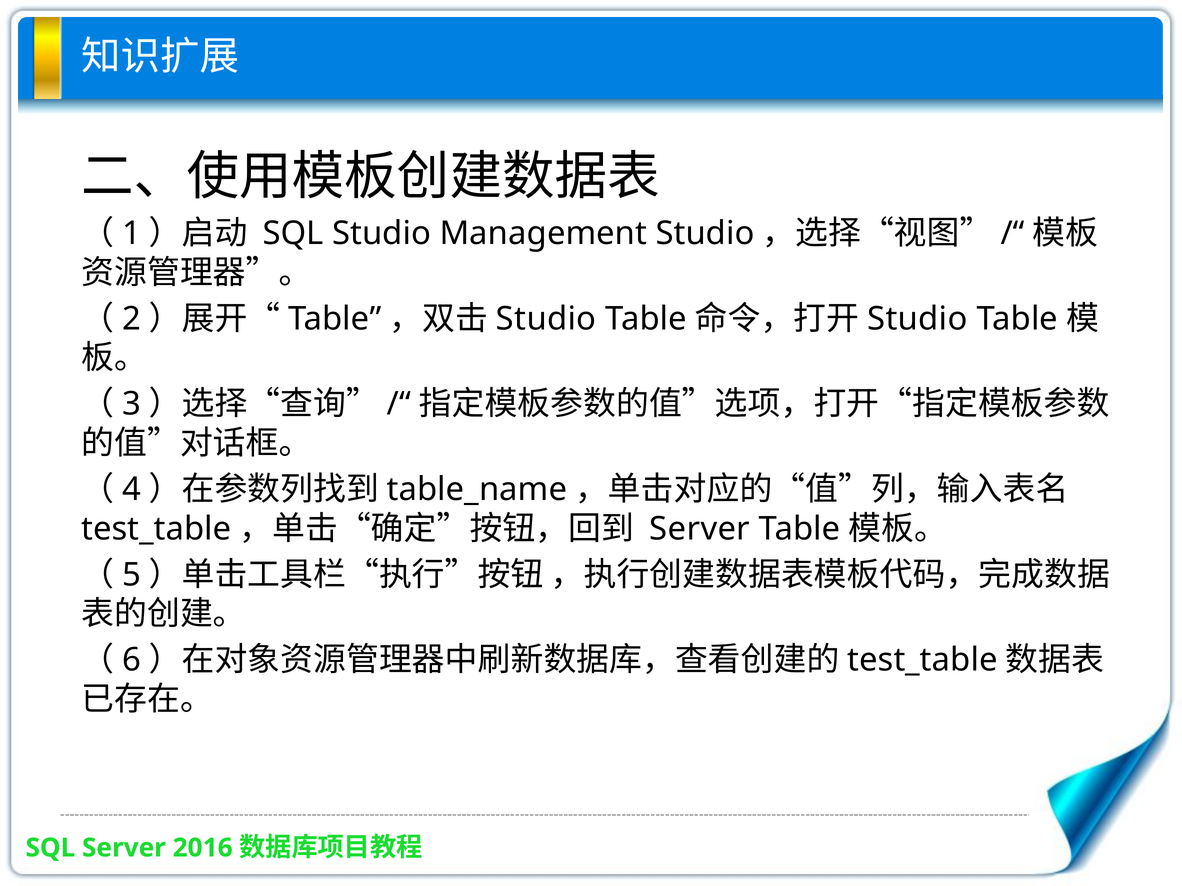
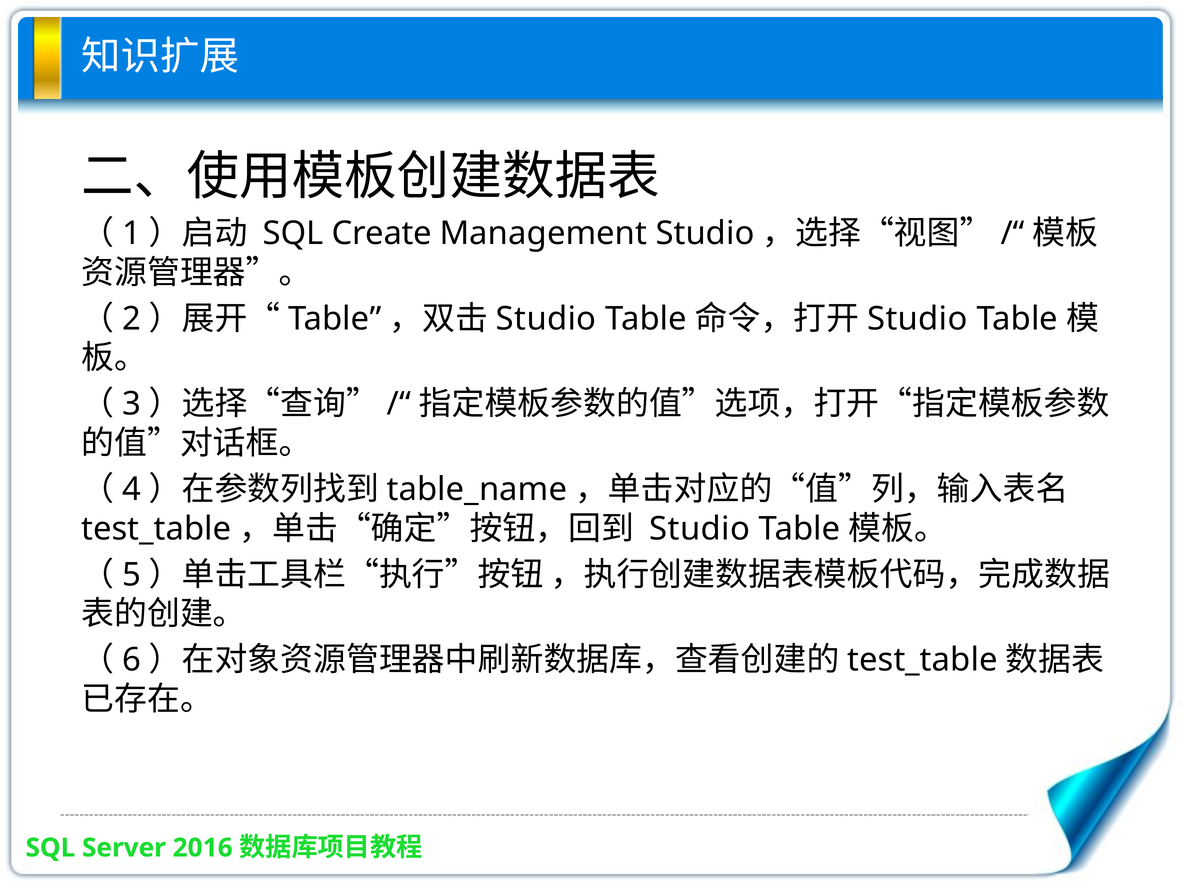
SQL Studio: Studio -> Create (382, 234)
Server: Server -> Studio (700, 529)
